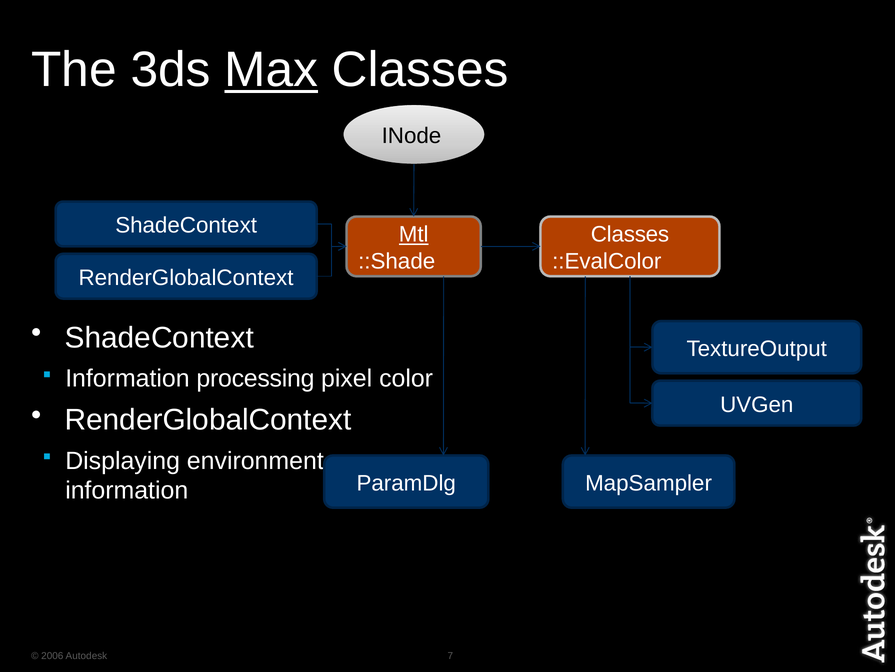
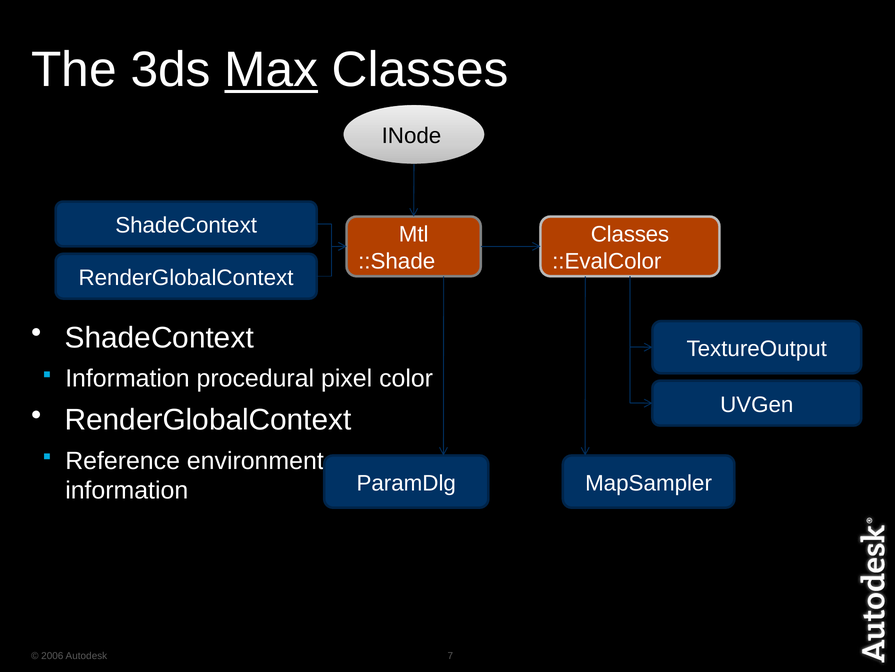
Mtl underline: present -> none (414, 234)
processing: processing -> procedural (255, 378)
Displaying: Displaying -> Reference (123, 460)
